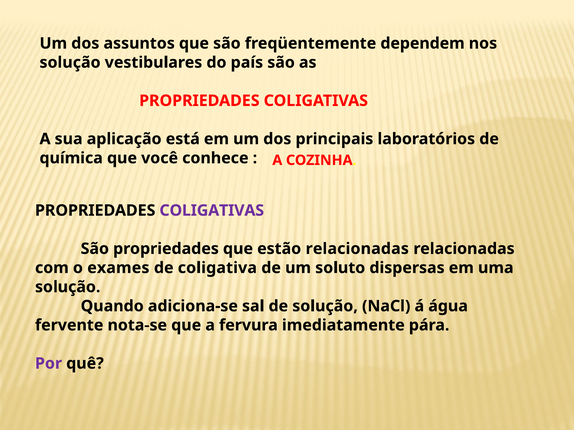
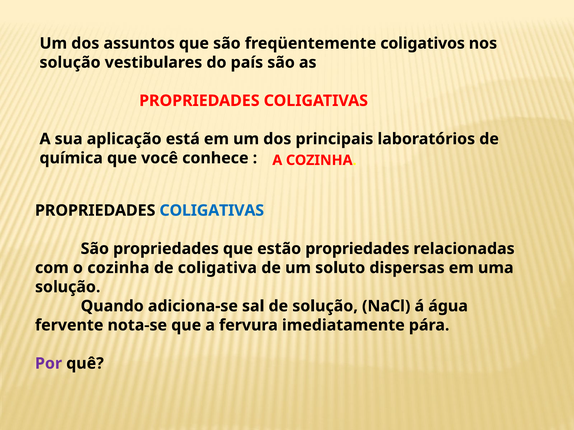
dependem: dependem -> coligativos (423, 43)
COLIGATIVAS colour: purple -> blue (212, 211)
estão relacionadas: relacionadas -> propriedades (357, 249)
o exames: exames -> cozinha (118, 268)
